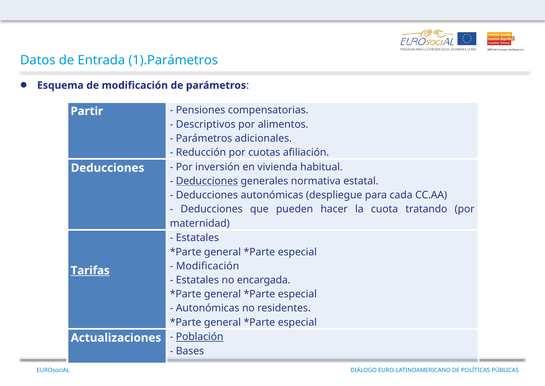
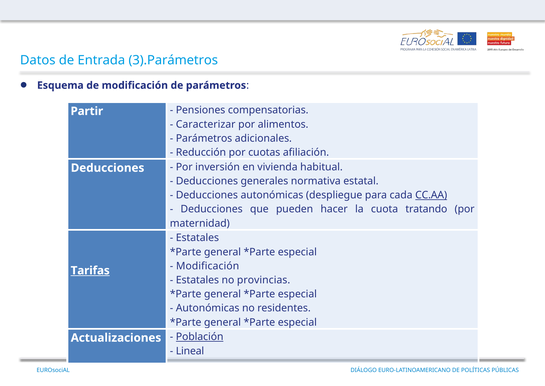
1).Parámetros: 1).Parámetros -> 3).Parámetros (173, 60)
Descriptivos: Descriptivos -> Caracterizar (206, 124)
Deducciones underline: present -> none (207, 181)
CC.AA underline: none -> present (431, 195)
encargada: encargada -> provincias (264, 280)
Bases: Bases -> Lineal (190, 351)
